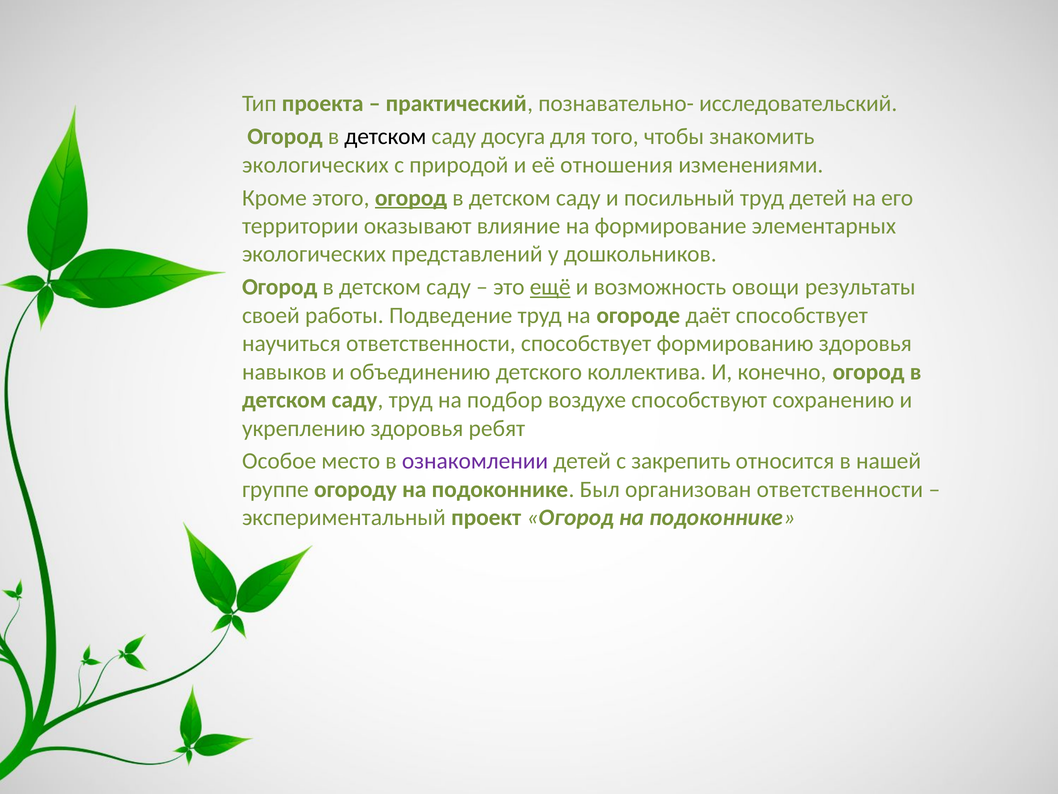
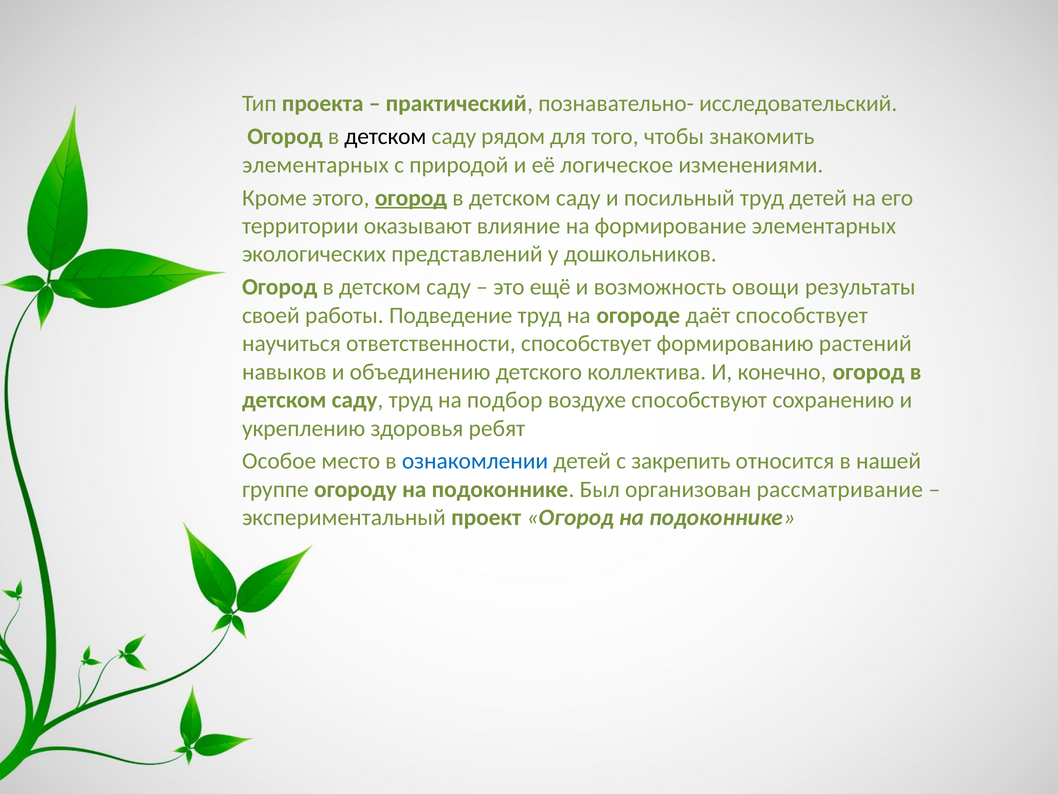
досуга: досуга -> рядом (513, 137)
экологических: экологических -> элементарных (315, 165)
отношения: отношения -> логическое (617, 165)
ещё underline: present -> none (550, 287)
формированию здоровья: здоровья -> растений (865, 343)
ознакомлении colour: purple -> blue (475, 461)
организован ответственности: ответственности -> рассматривание (840, 489)
